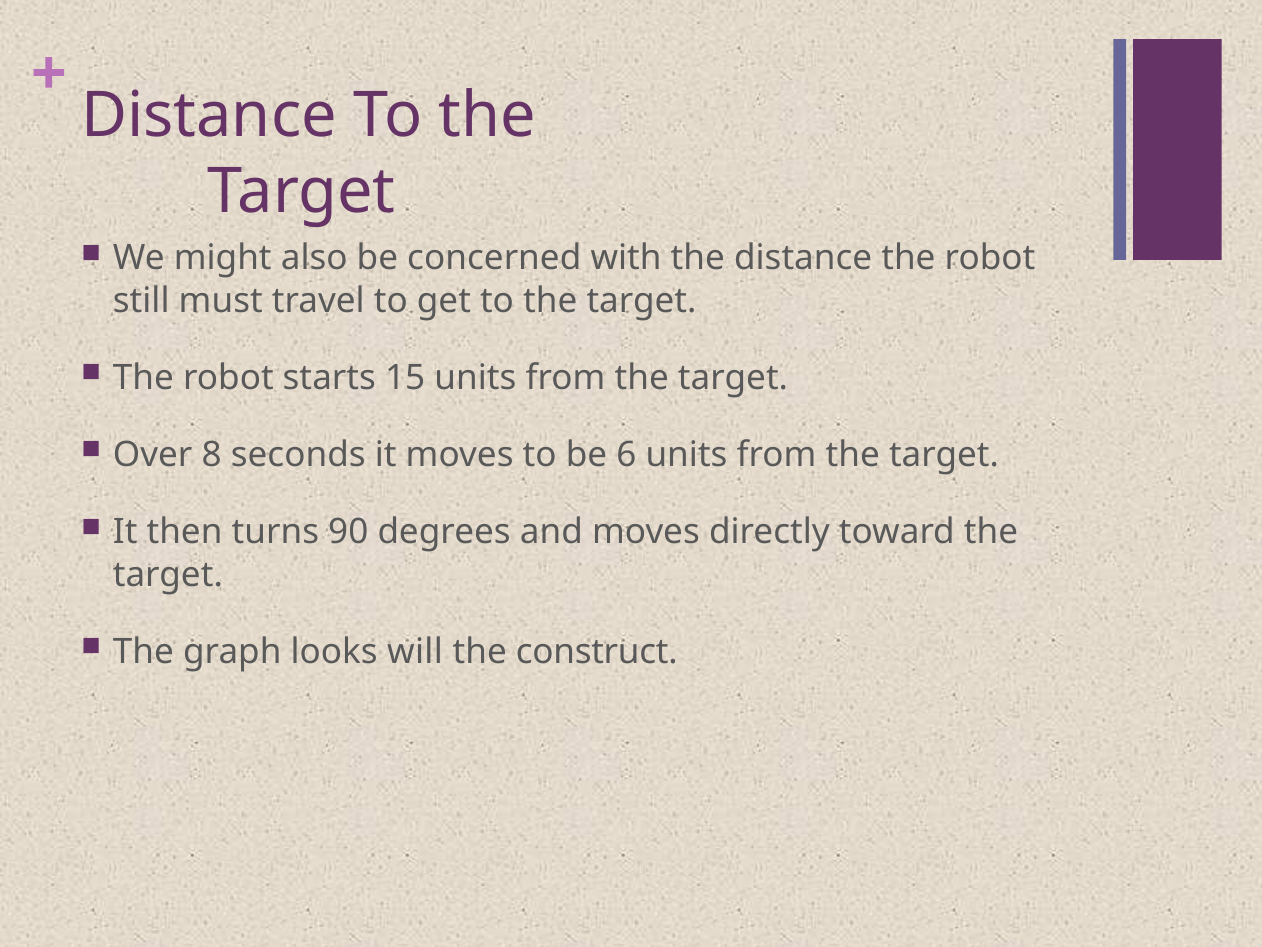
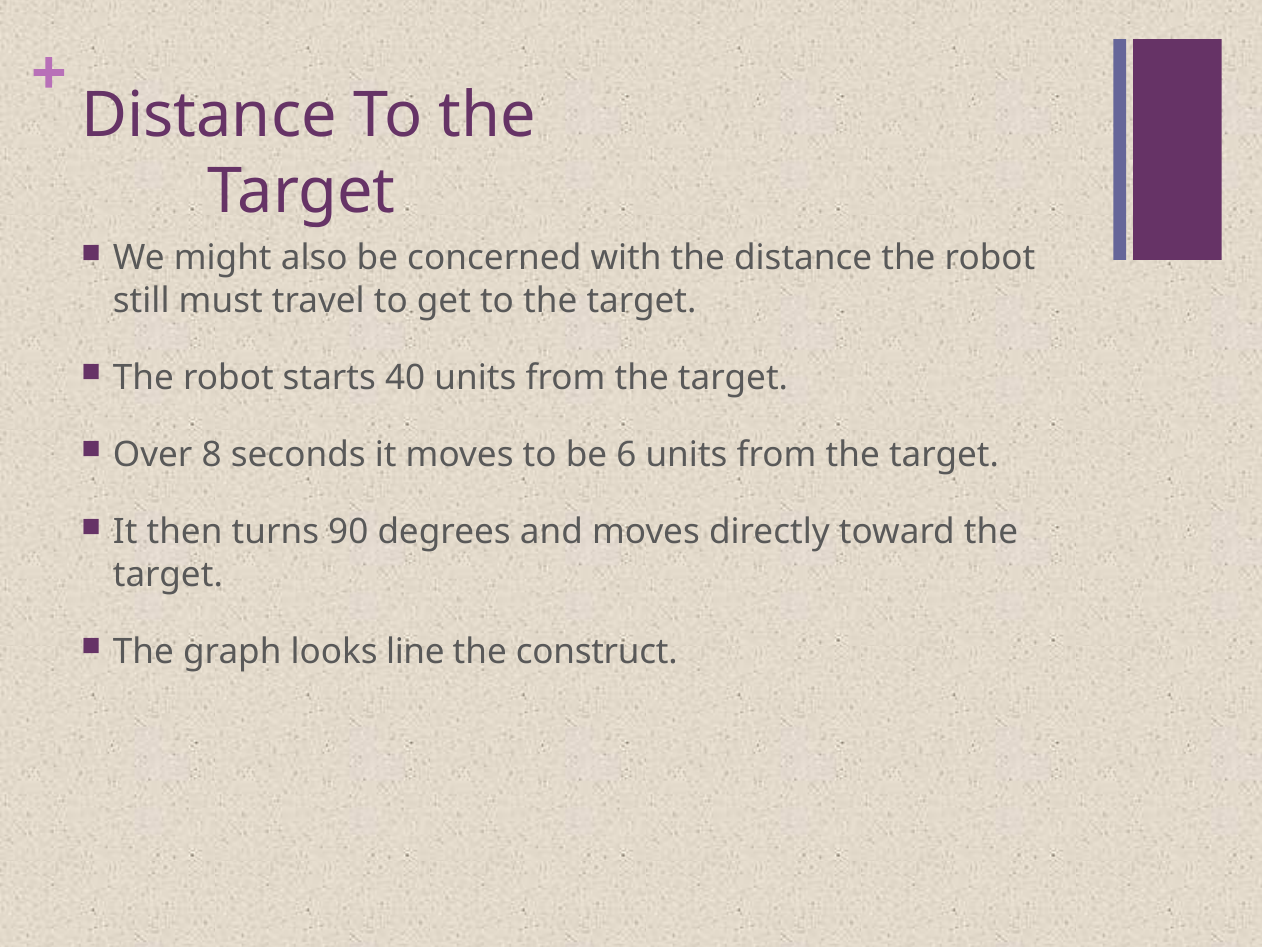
15: 15 -> 40 (405, 378)
will: will -> line (415, 651)
